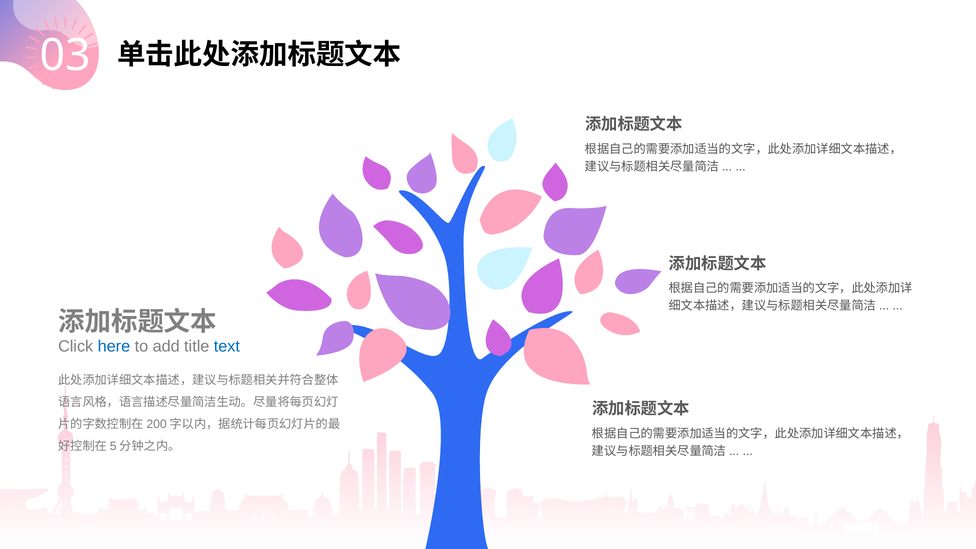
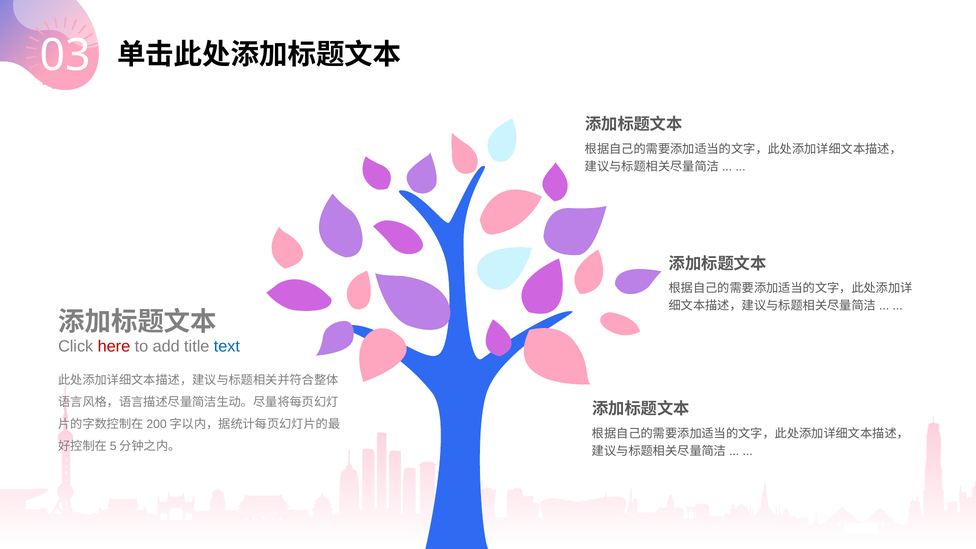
here colour: blue -> red (114, 347)
